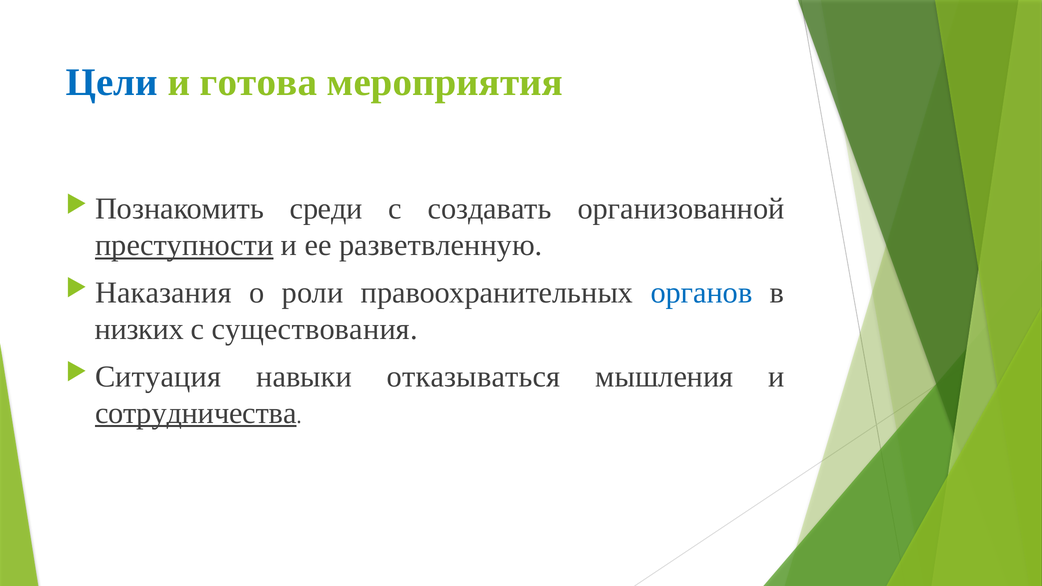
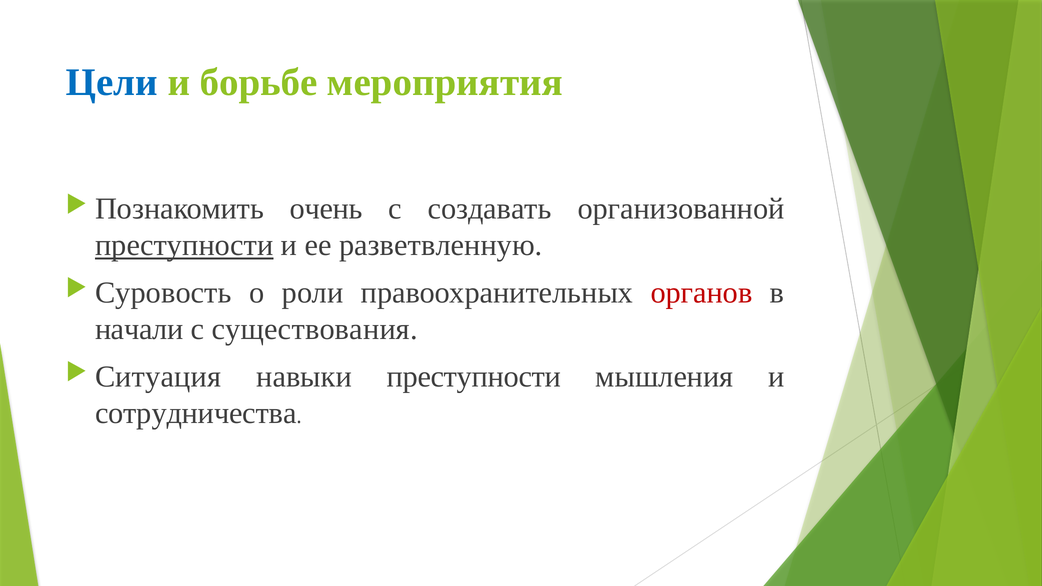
готова: готова -> борьбе (259, 82)
среди: среди -> очень (326, 209)
Наказания: Наказания -> Суровость (163, 293)
органов colour: blue -> red (702, 293)
низких: низких -> начали (139, 329)
навыки отказываться: отказываться -> преступности (474, 377)
сотрудничества underline: present -> none (196, 413)
